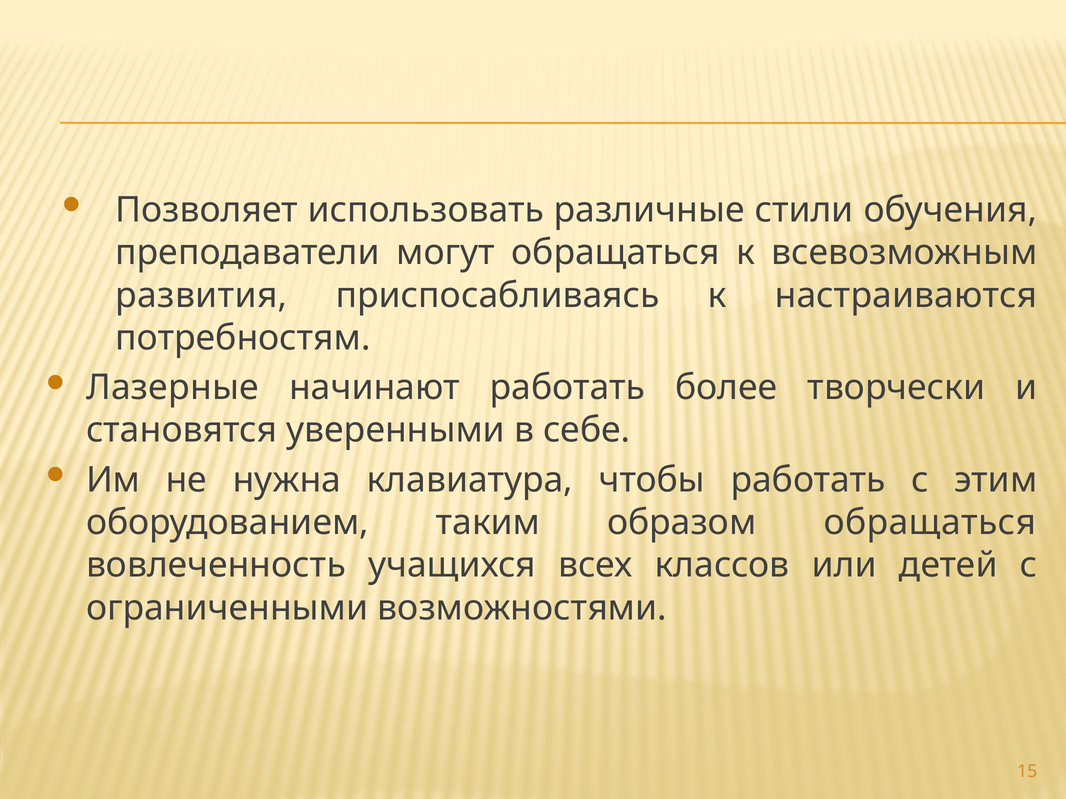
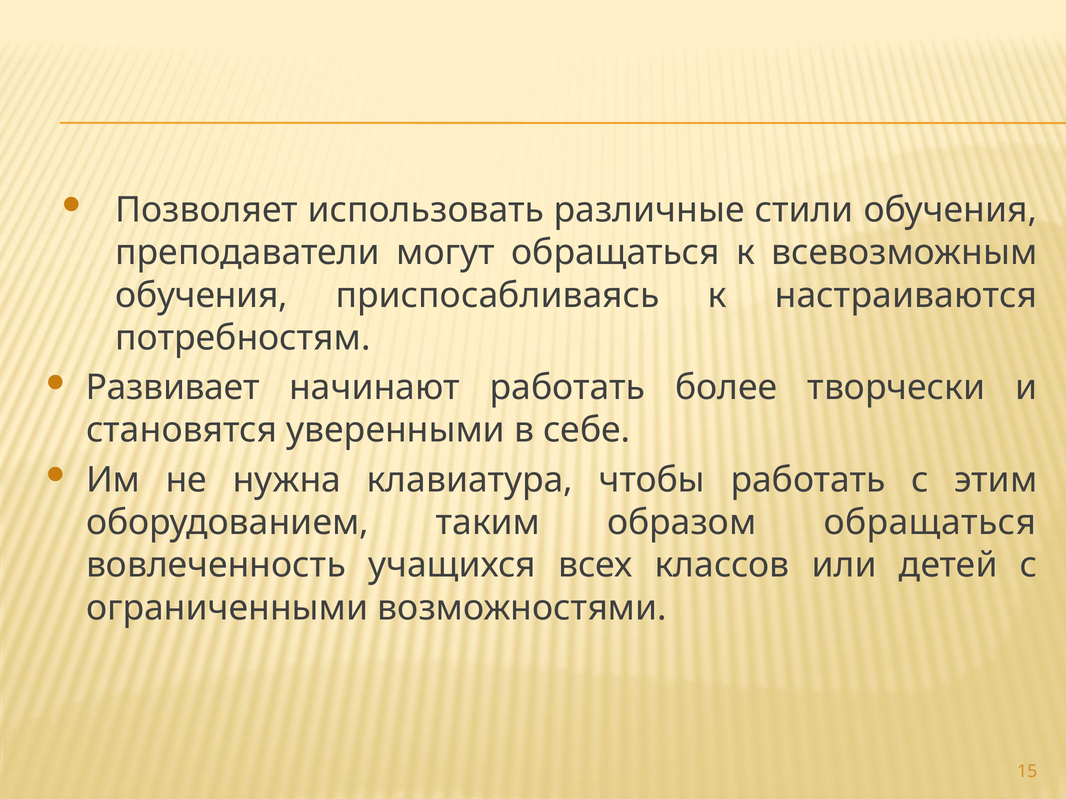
развития: развития -> обучения (202, 296)
Лазерные: Лазерные -> Развивает (173, 388)
